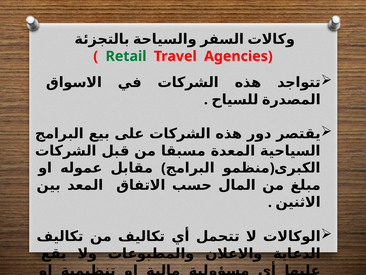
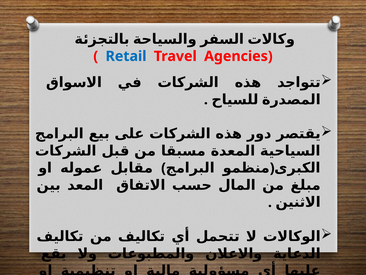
Retail colour: green -> blue (126, 56)
